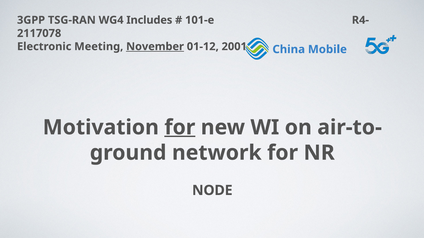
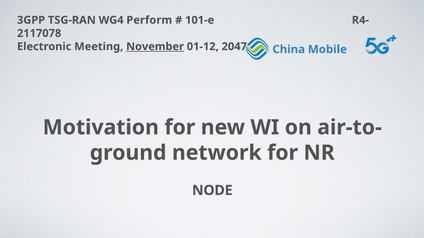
Includes: Includes -> Perform (149, 20)
2001: 2001 -> 2047 (234, 47)
for underline: present -> none (180, 128)
